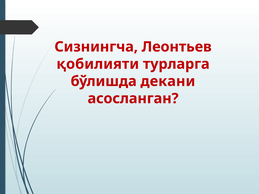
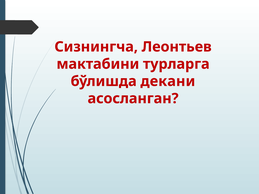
қобилияти: қобилияти -> мактабини (98, 64)
